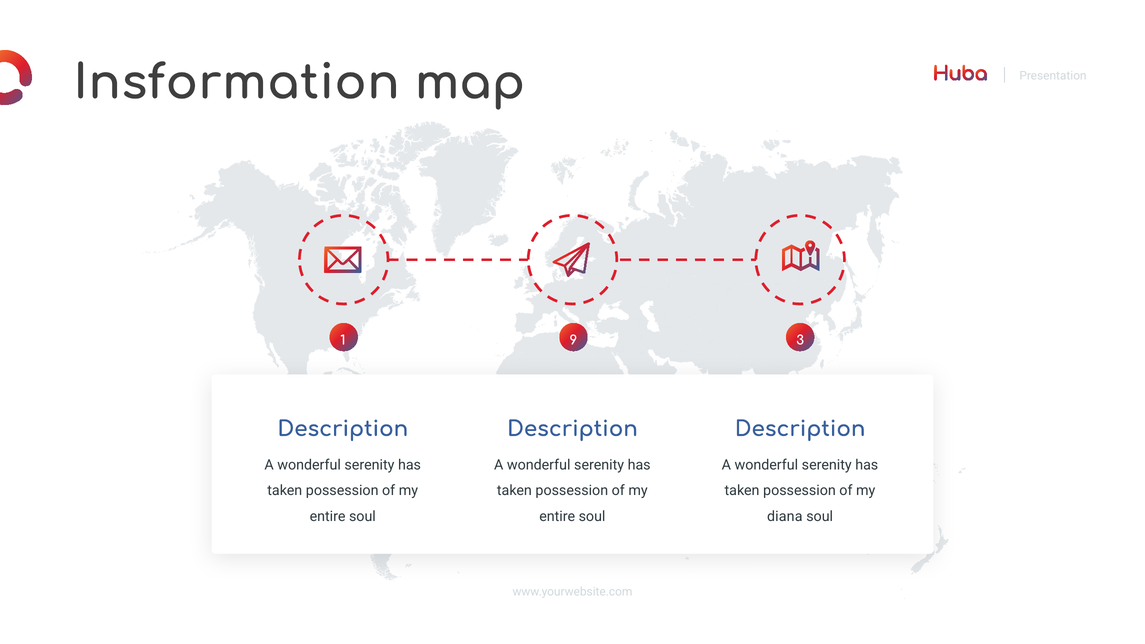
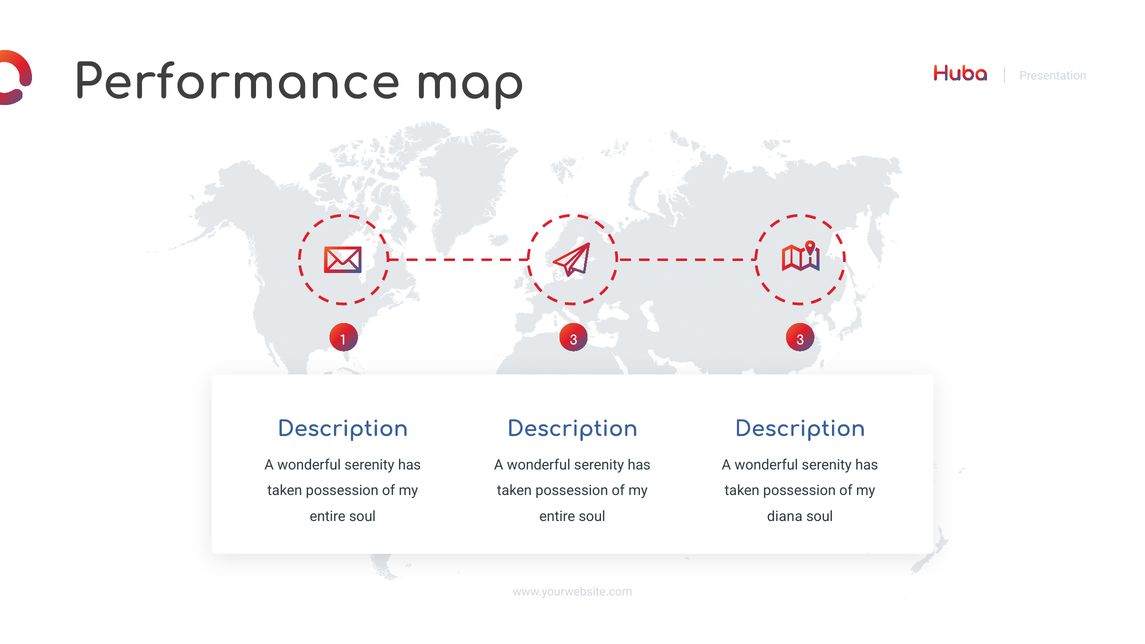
Insformation: Insformation -> Performance (237, 83)
1 9: 9 -> 3 (573, 340)
